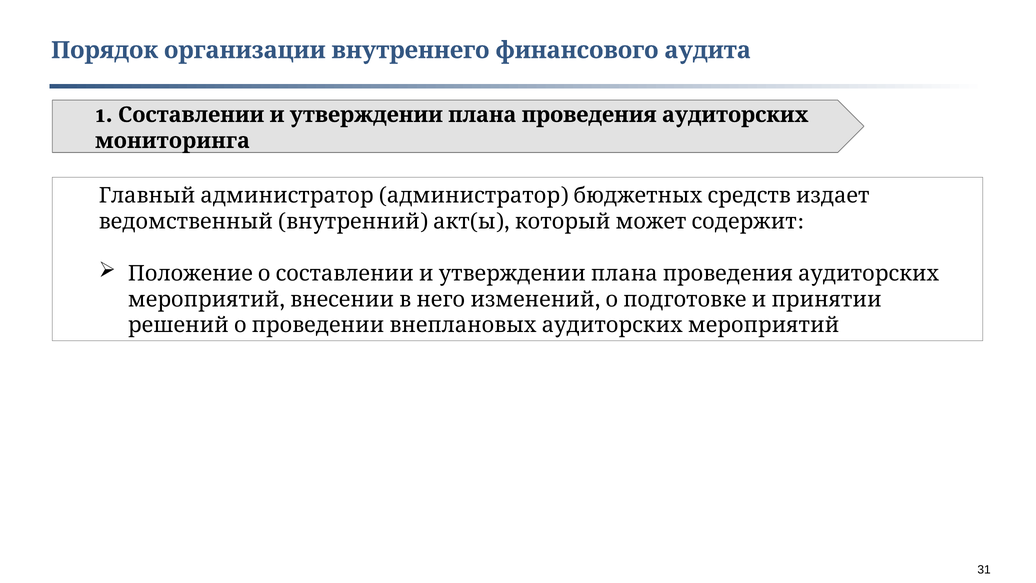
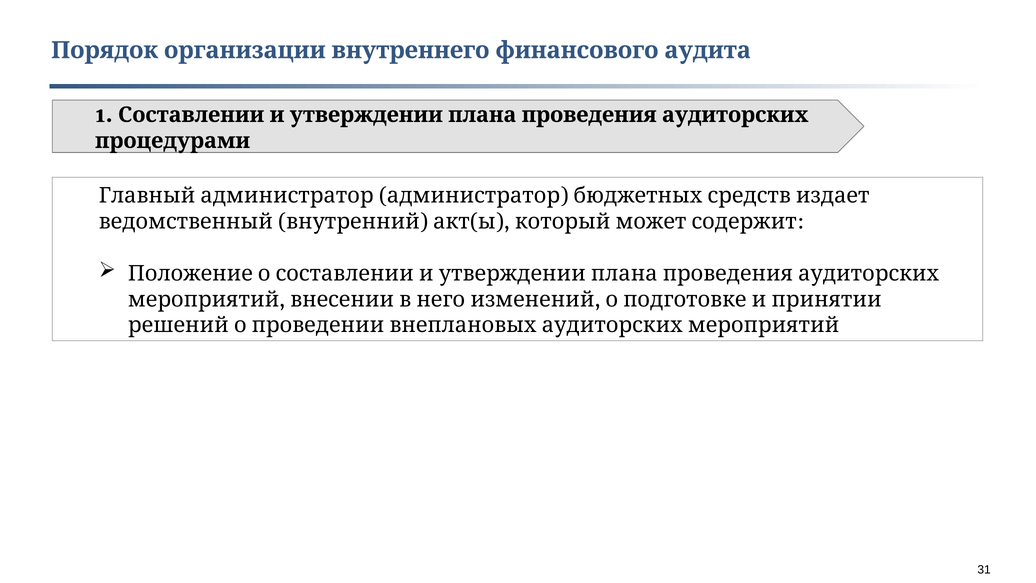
мониторинга: мониторинга -> процедурами (173, 141)
